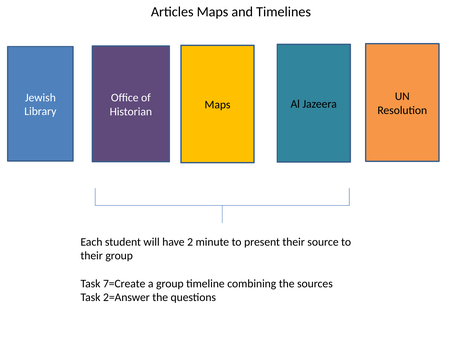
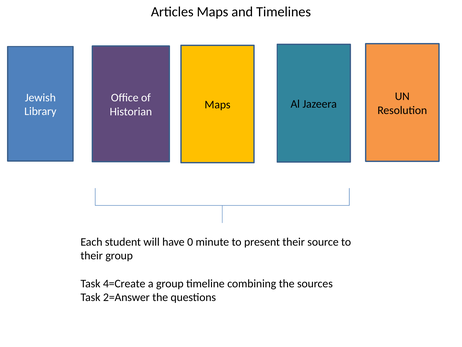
2: 2 -> 0 (190, 242)
7=Create: 7=Create -> 4=Create (124, 283)
